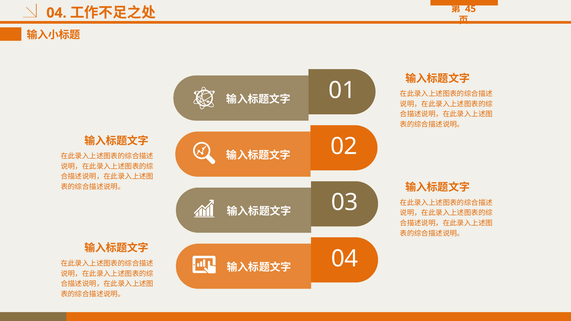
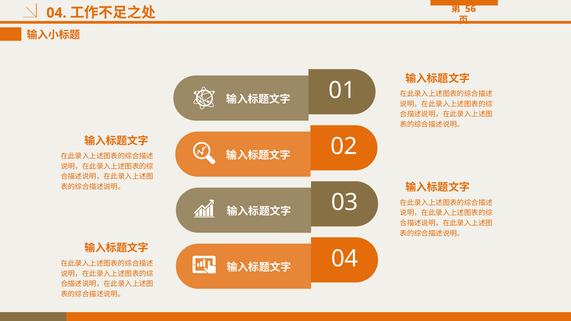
45: 45 -> 56 (470, 9)
